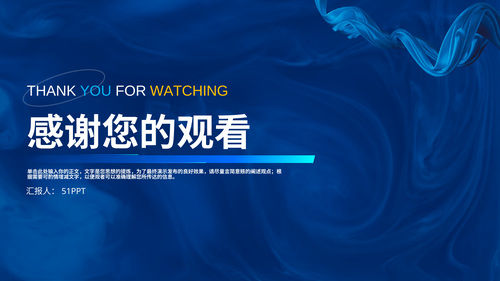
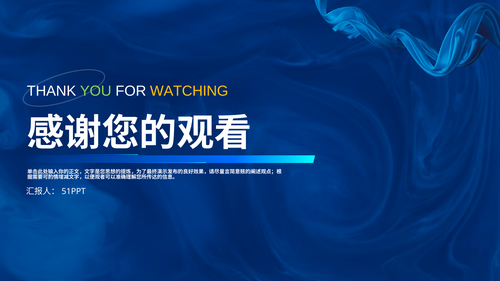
YOU colour: light blue -> light green (96, 91)
